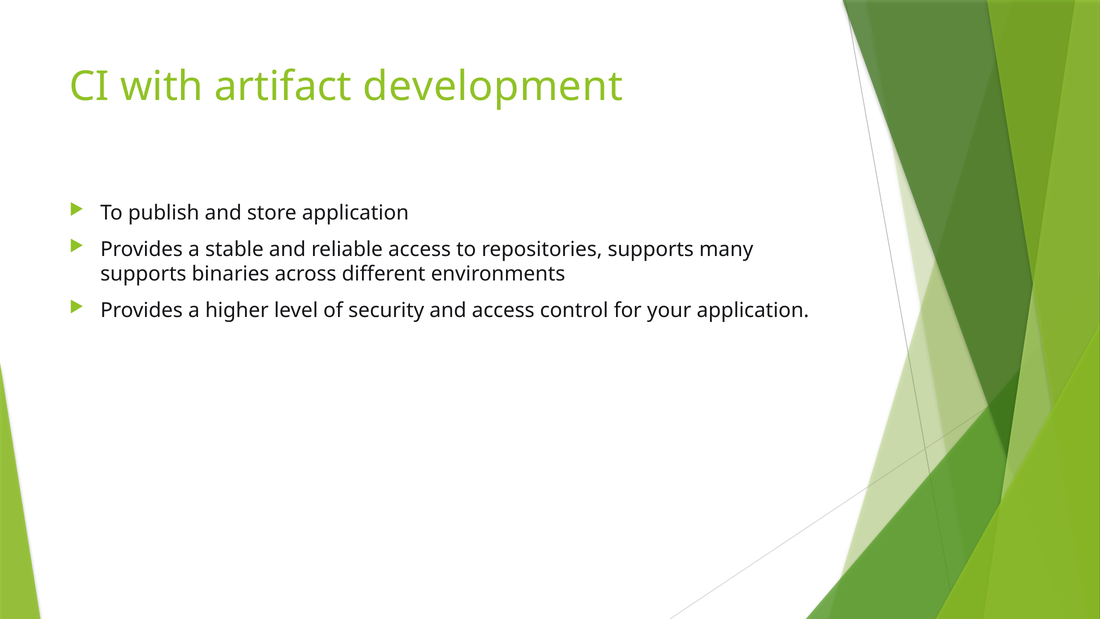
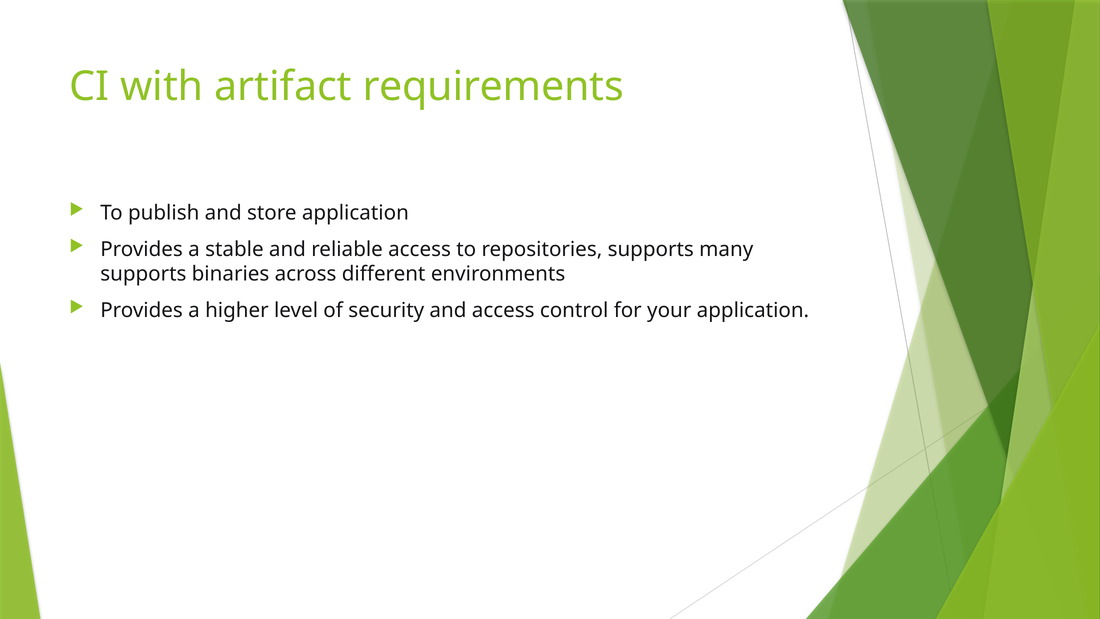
development: development -> requirements (493, 87)
